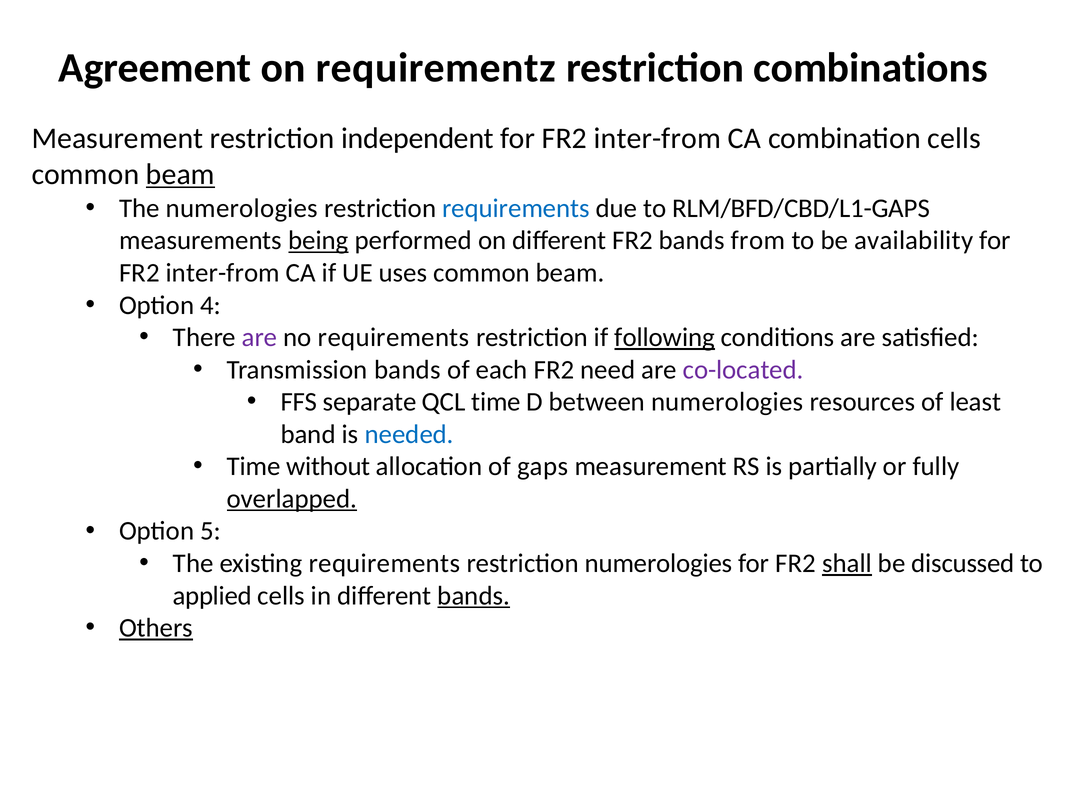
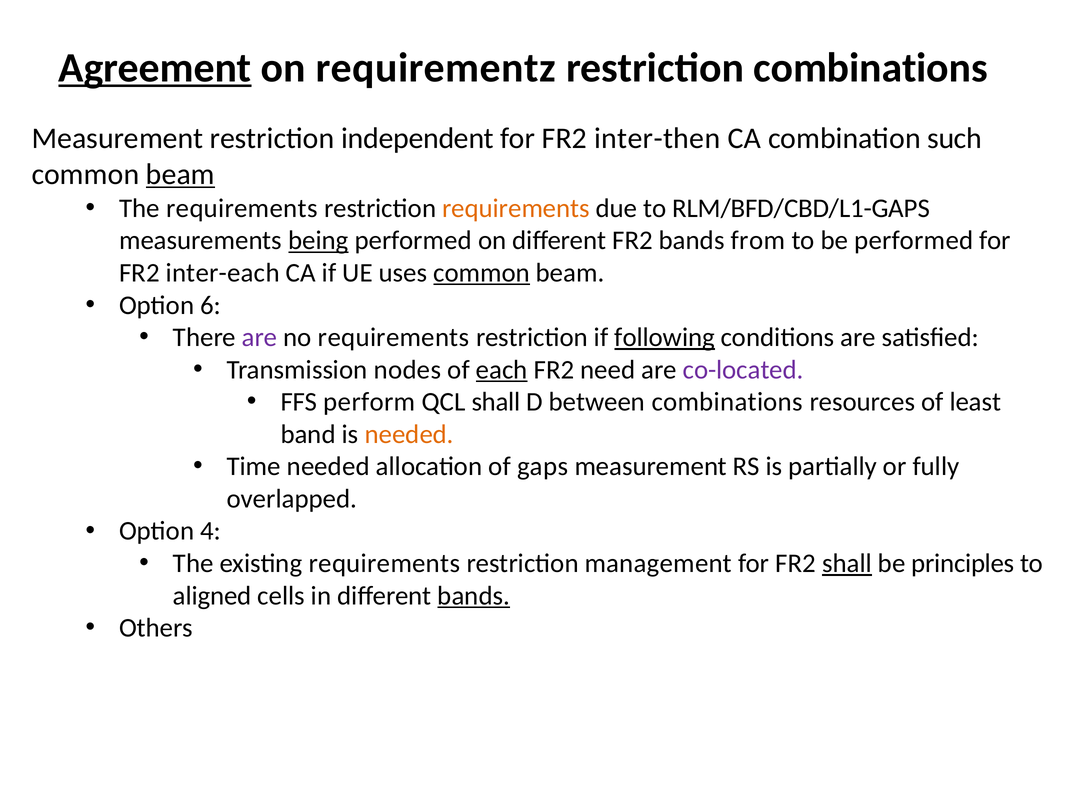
Agreement underline: none -> present (155, 68)
inter-from: inter-from -> inter-then (657, 139)
combination cells: cells -> such (955, 139)
The numerologies: numerologies -> requirements (242, 208)
requirements colour: blue -> orange (516, 208)
be availability: availability -> performed (914, 241)
inter-from: inter-from -> inter-each (223, 273)
common underline: none -> present (482, 273)
4: 4 -> 6 (211, 305)
Transmission bands: bands -> nodes (407, 370)
each underline: none -> present (502, 370)
separate: separate -> perform (369, 402)
QCL time: time -> shall (496, 402)
between numerologies: numerologies -> combinations (727, 402)
needed colour: blue -> orange (409, 434)
Time without: without -> needed (328, 467)
overlapped underline: present -> none (292, 499)
5: 5 -> 4 (211, 531)
restriction numerologies: numerologies -> management (658, 563)
discussed: discussed -> principles (963, 563)
applied: applied -> aligned (212, 596)
Others underline: present -> none (156, 628)
